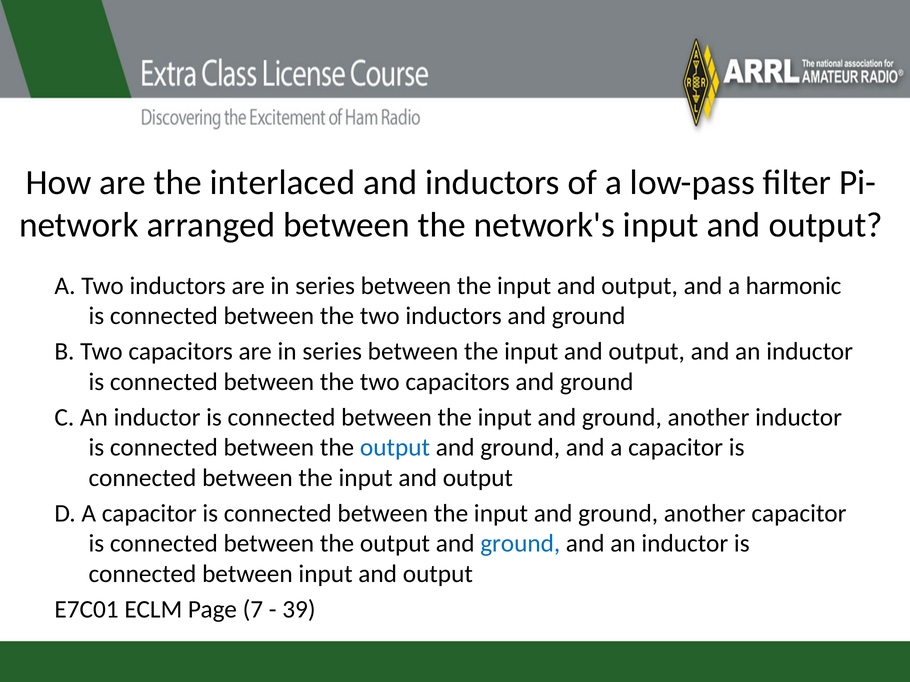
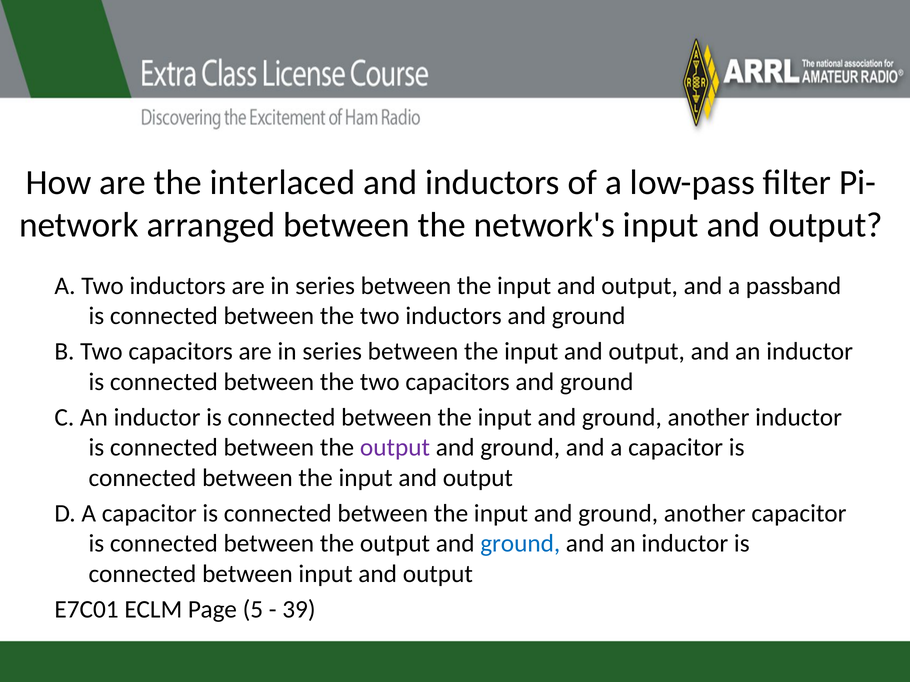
harmonic: harmonic -> passband (794, 286)
output colour: blue -> purple (395, 448)
7: 7 -> 5 (253, 610)
